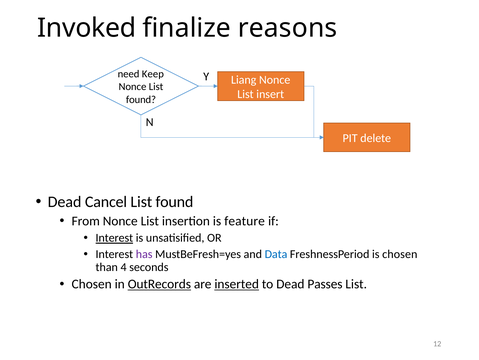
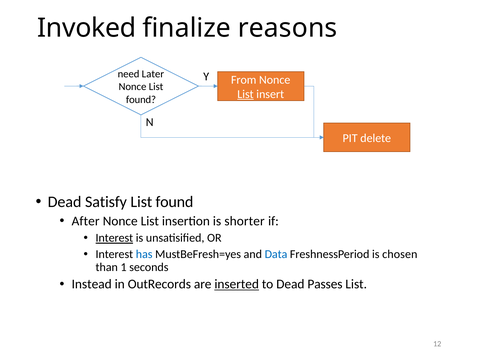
Keep: Keep -> Later (153, 74)
Liang: Liang -> From (244, 80)
List underline: none -> present (245, 94)
Cancel: Cancel -> Satisfy (106, 201)
From: From -> After (86, 221)
feature: feature -> shorter (245, 221)
has colour: purple -> blue (144, 254)
4: 4 -> 1 (124, 267)
Chosen: Chosen -> Instead (92, 284)
OutRecords underline: present -> none (159, 284)
